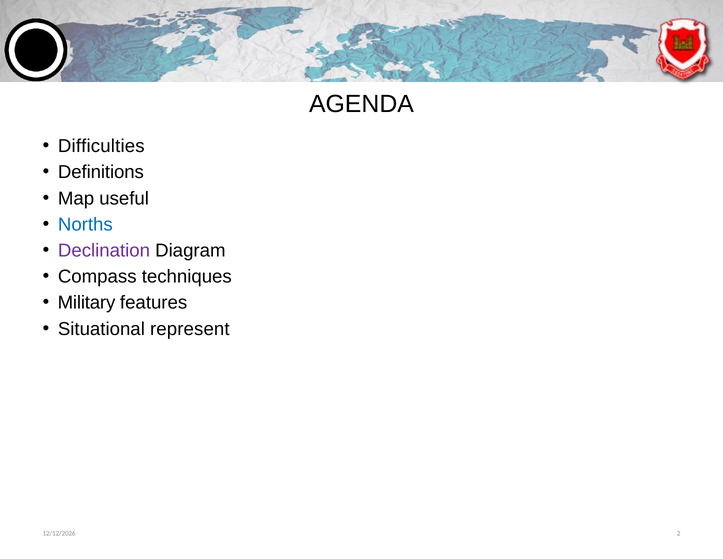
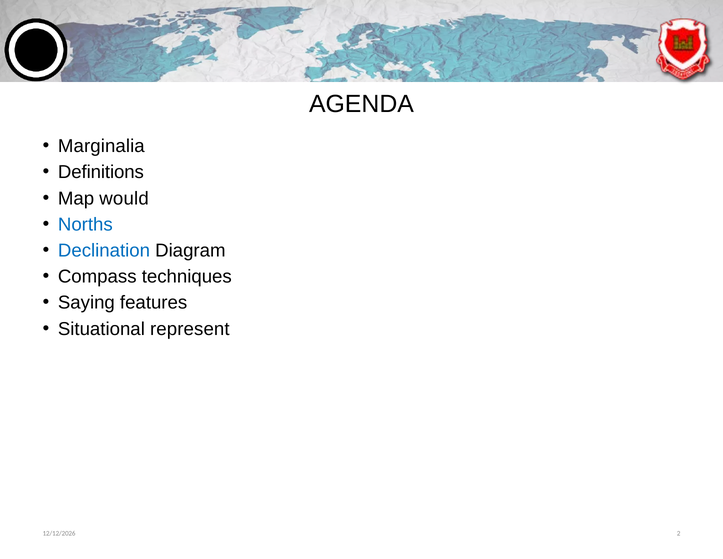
Difficulties: Difficulties -> Marginalia (101, 146)
useful: useful -> would (124, 198)
Declination colour: purple -> blue (104, 250)
Military: Military -> Saying (86, 303)
